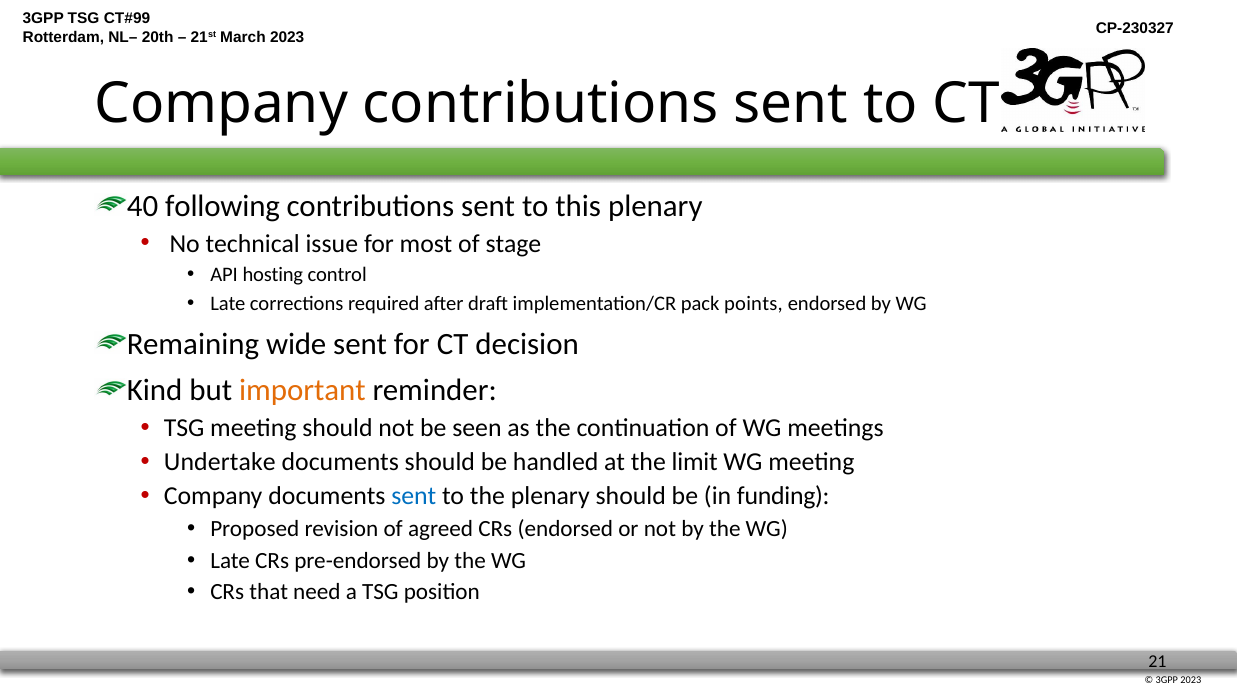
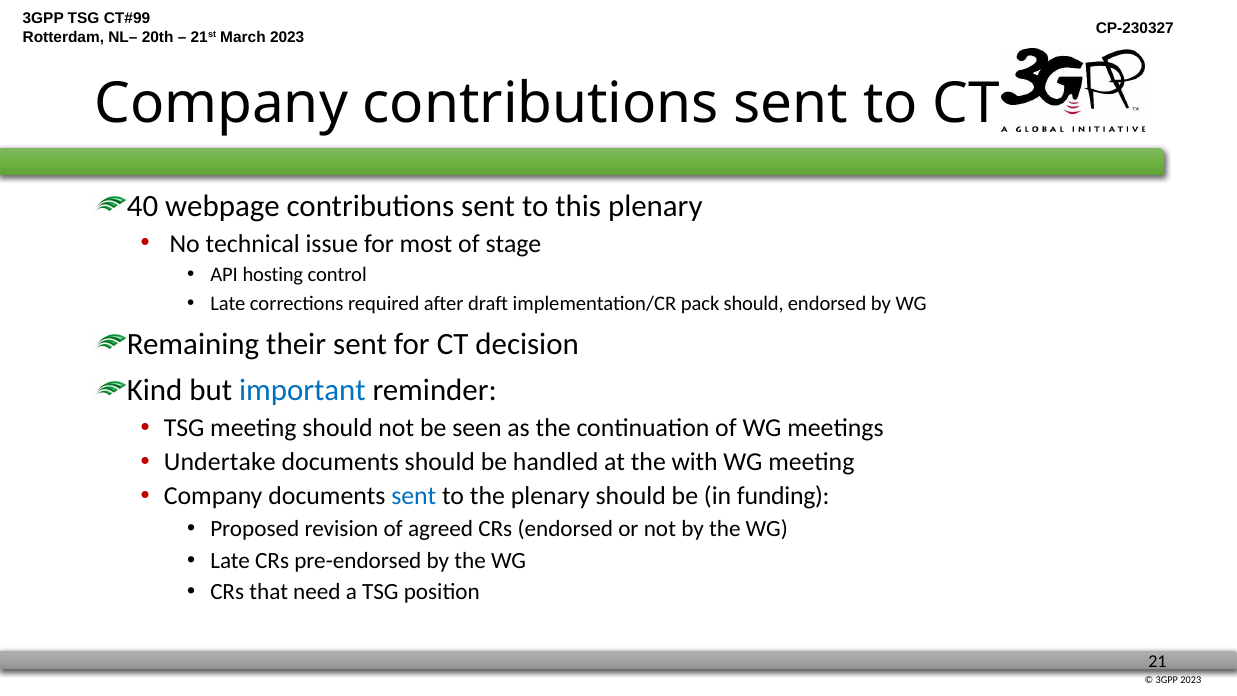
following: following -> webpage (222, 206)
pack points: points -> should (754, 304)
wide: wide -> their (296, 344)
important colour: orange -> blue (302, 391)
limit: limit -> with (695, 462)
